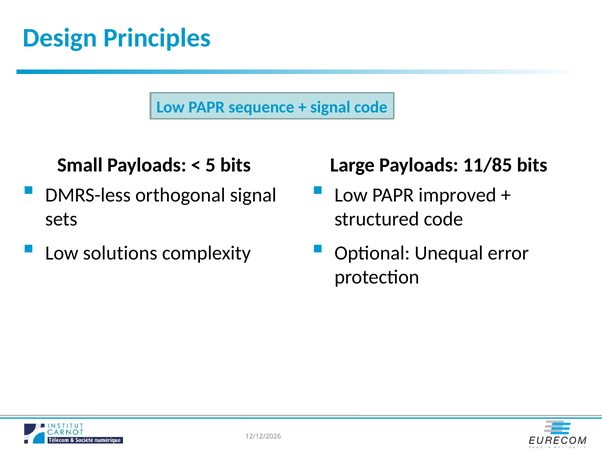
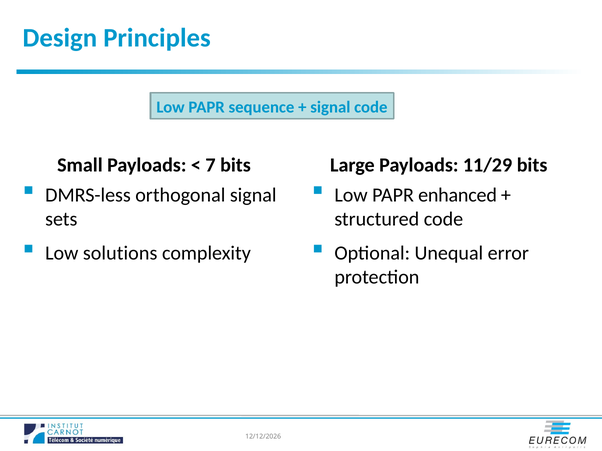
5: 5 -> 7 (211, 165)
11/85: 11/85 -> 11/29 (488, 165)
improved: improved -> enhanced (458, 195)
